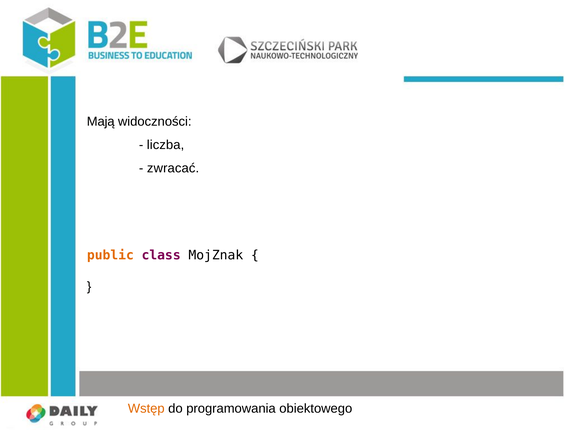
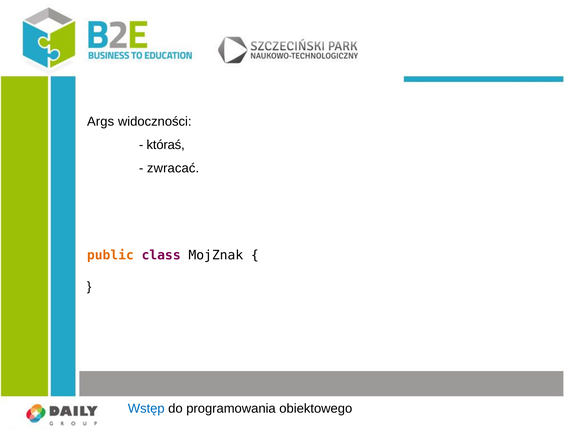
Mają: Mają -> Args (101, 121)
liczba: liczba -> któraś (166, 145)
Wstęp colour: orange -> blue (146, 408)
